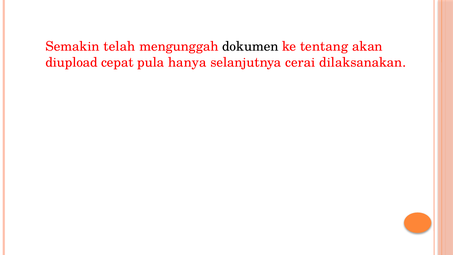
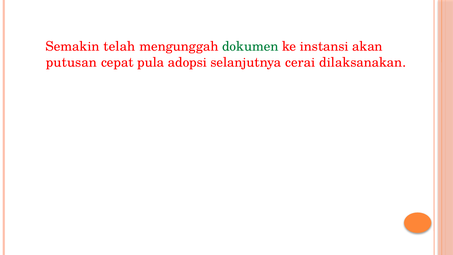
dokumen colour: black -> green (250, 47)
tentang: tentang -> instansi (324, 47)
diupload: diupload -> putusan (71, 62)
hanya: hanya -> adopsi (187, 62)
